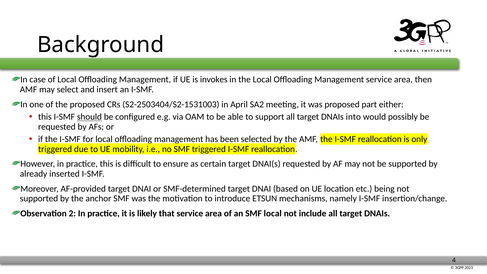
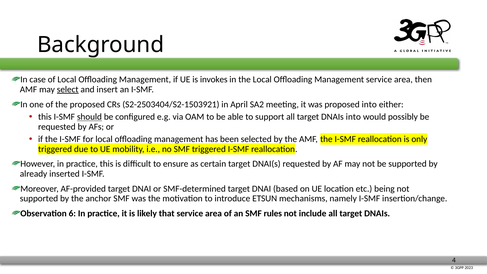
select underline: none -> present (68, 89)
S2-2503404/S2-1531003: S2-2503404/S2-1531003 -> S2-2503404/S2-1503921 (171, 104)
proposed part: part -> into (369, 104)
2: 2 -> 6 (72, 214)
SMF local: local -> rules (273, 214)
